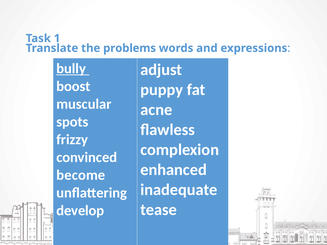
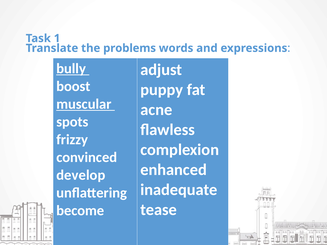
muscular​ underline: none -> present (86, 104)
become​: become​ -> develop​ (83, 175)
develop: develop -> become (80, 211)
